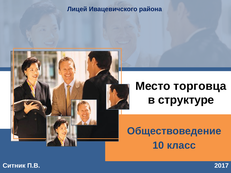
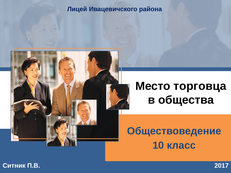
структуре: структуре -> общества (186, 100)
